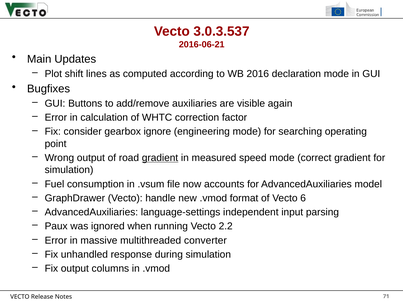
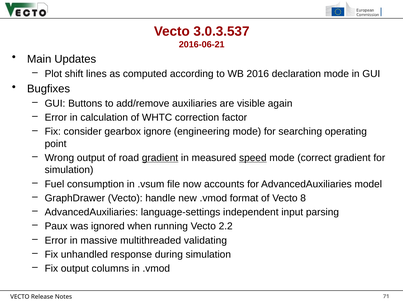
speed underline: none -> present (253, 158)
6: 6 -> 8 (303, 198)
converter: converter -> validating (205, 241)
